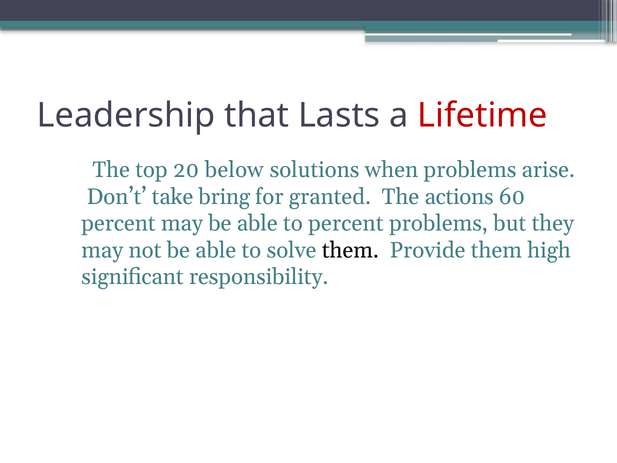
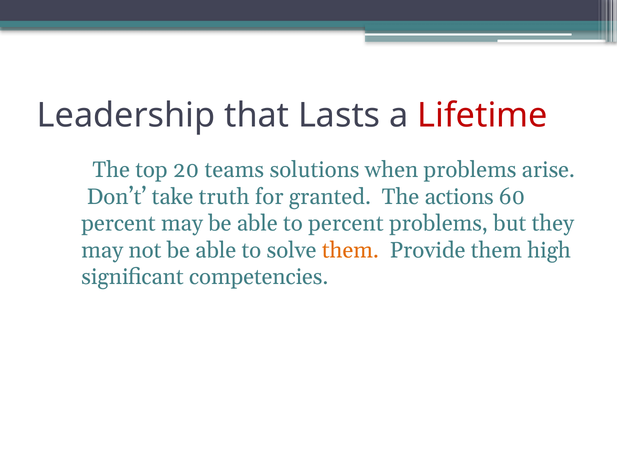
below: below -> teams (234, 170)
bring: bring -> truth (224, 197)
them colour: black -> orange (350, 250)
responsibility: responsibility -> competencies (259, 277)
